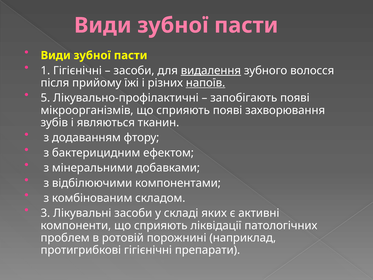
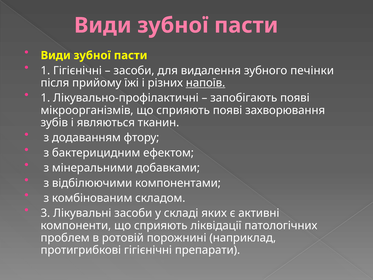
видалення underline: present -> none (211, 70)
волосся: волосся -> печінки (312, 70)
5: 5 -> 1 (45, 98)
